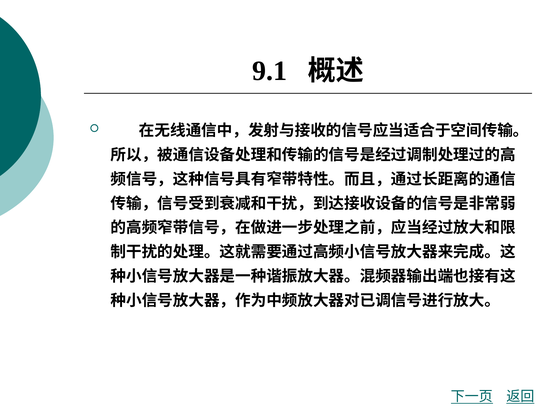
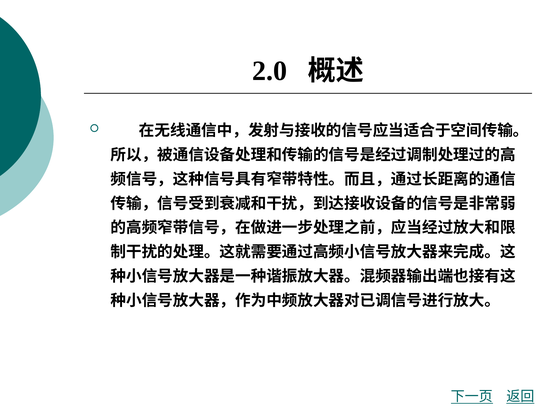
9.1: 9.1 -> 2.0 (270, 71)
